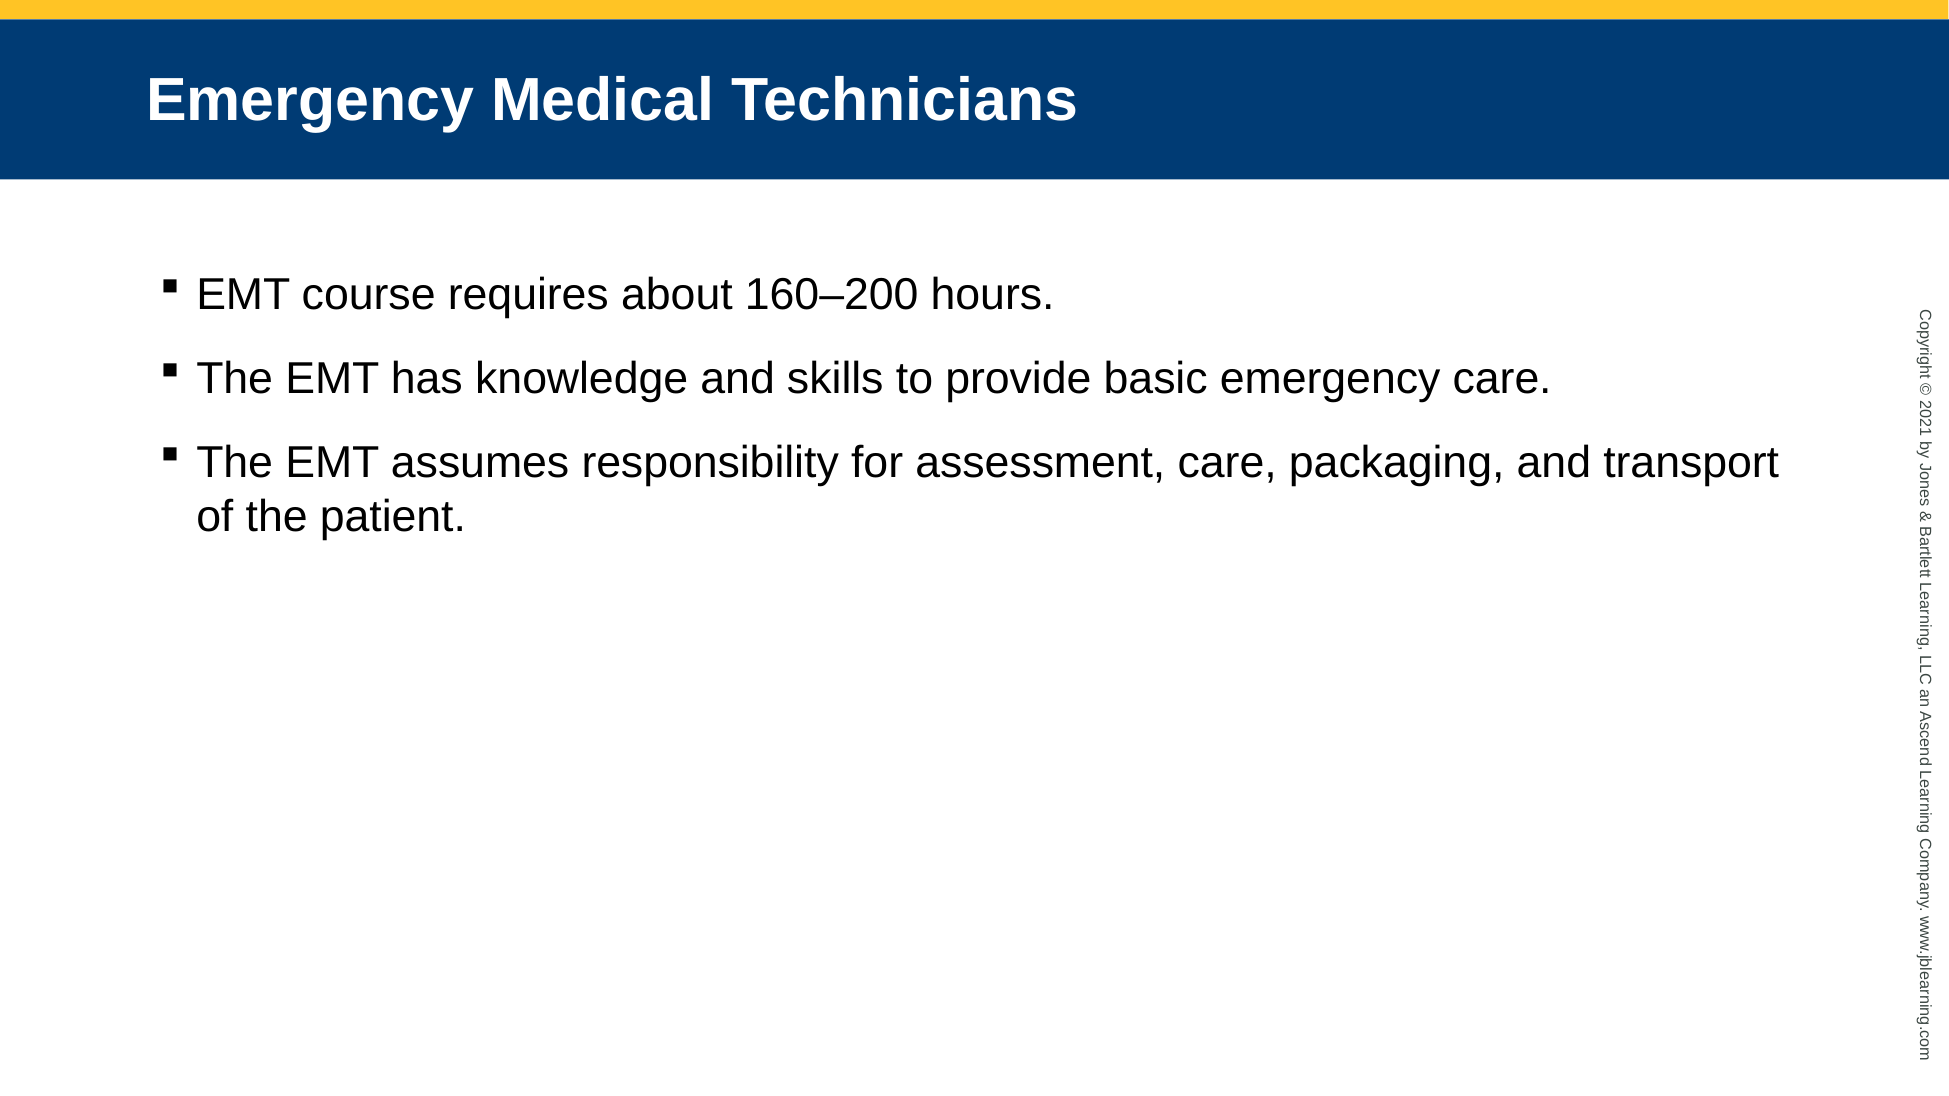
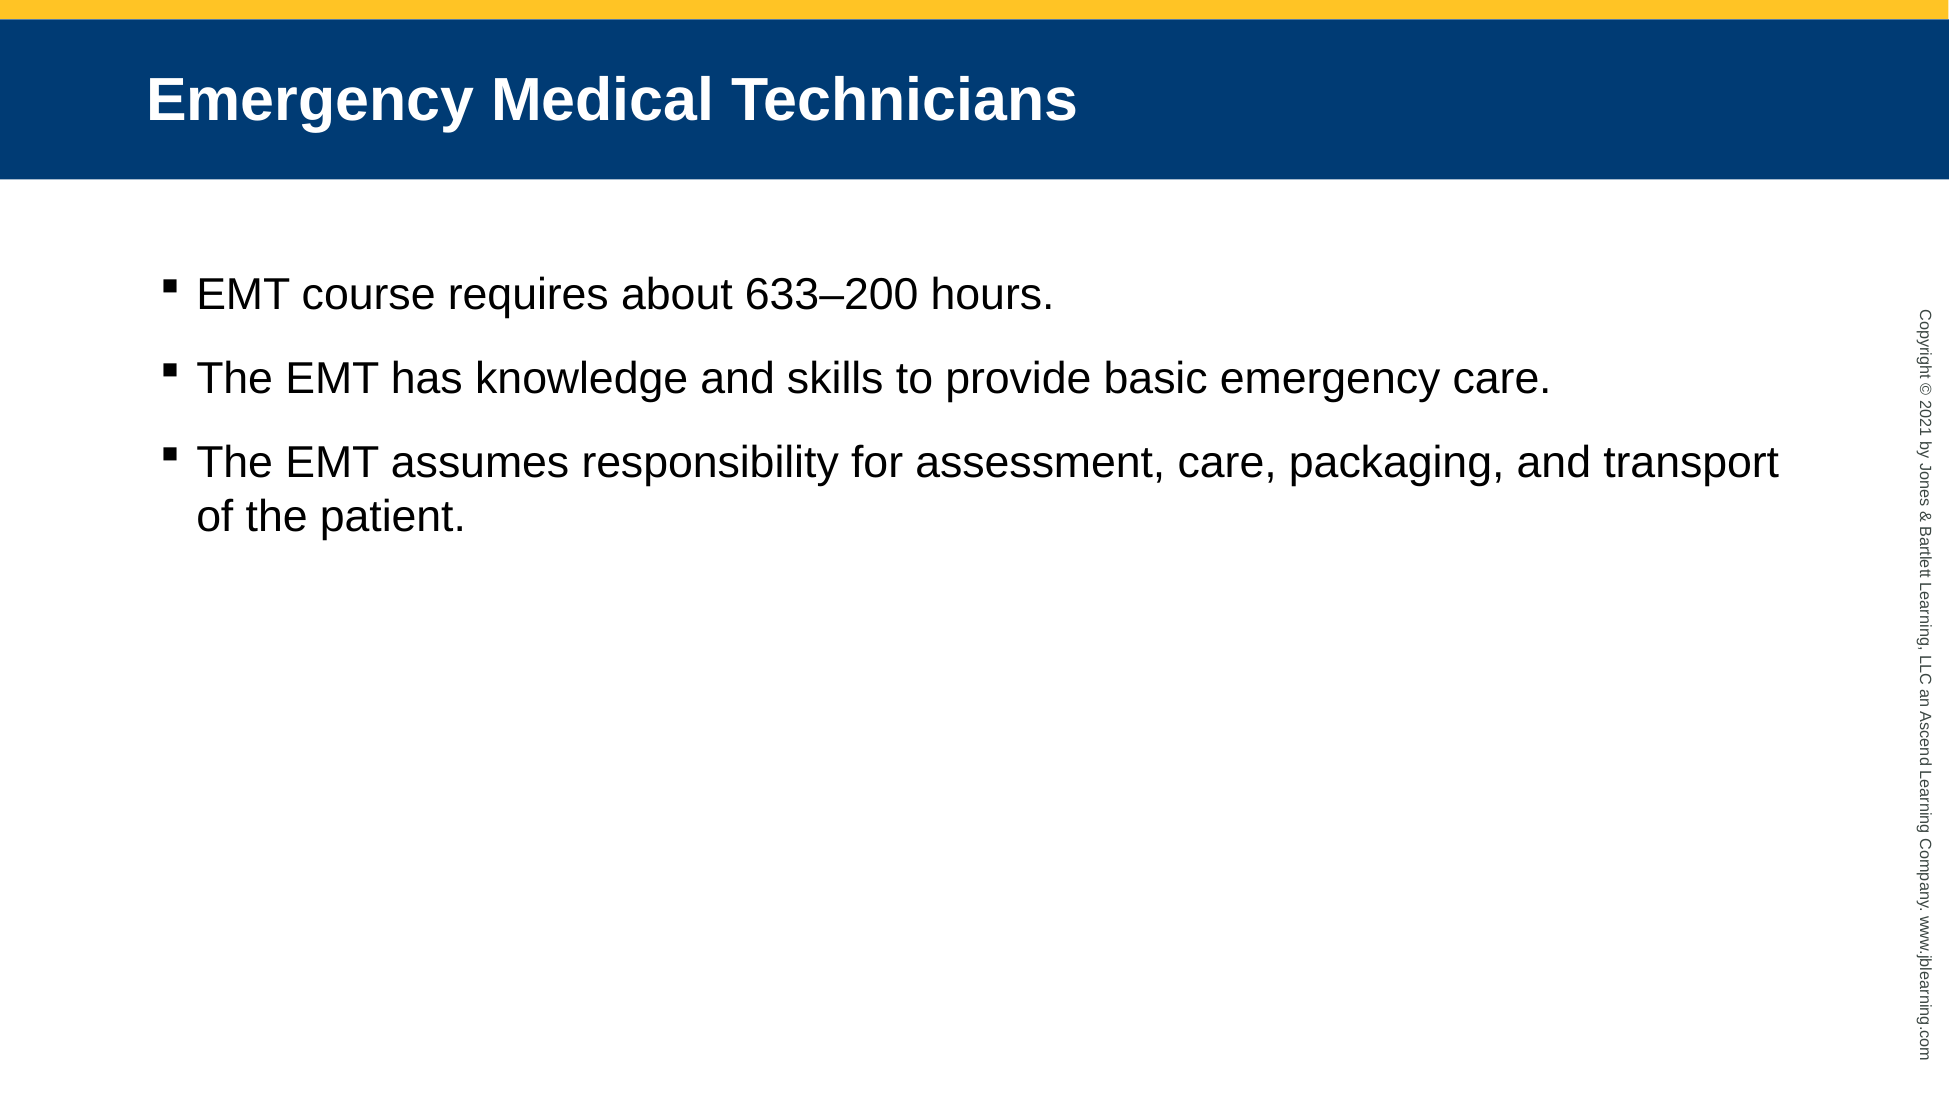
160–200: 160–200 -> 633–200 (832, 295)
